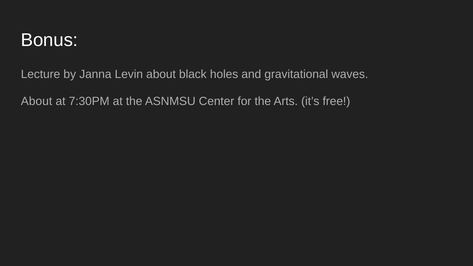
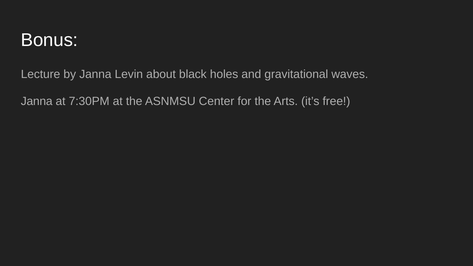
About: About -> Janna (37, 101)
